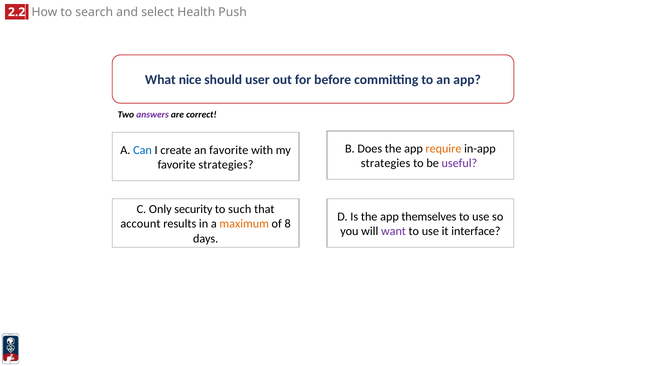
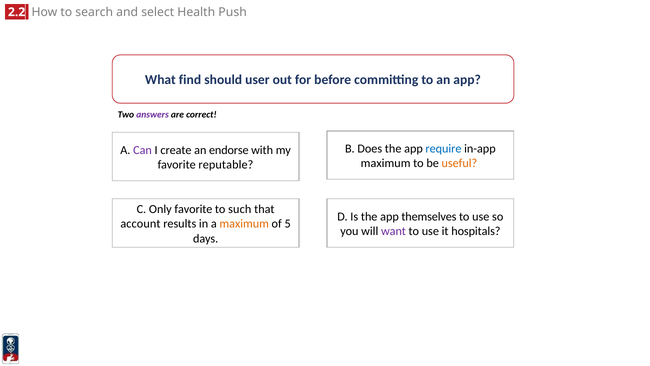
nice: nice -> find (190, 80)
require colour: orange -> blue (443, 148)
Can colour: blue -> purple (143, 150)
an favorite: favorite -> endorse (229, 150)
strategies: strategies -> maximum (386, 163)
useful colour: purple -> orange (459, 163)
favorite strategies: strategies -> reputable (226, 164)
Only security: security -> favorite (193, 209)
8: 8 -> 5 (288, 224)
interface: interface -> hospitals (476, 231)
